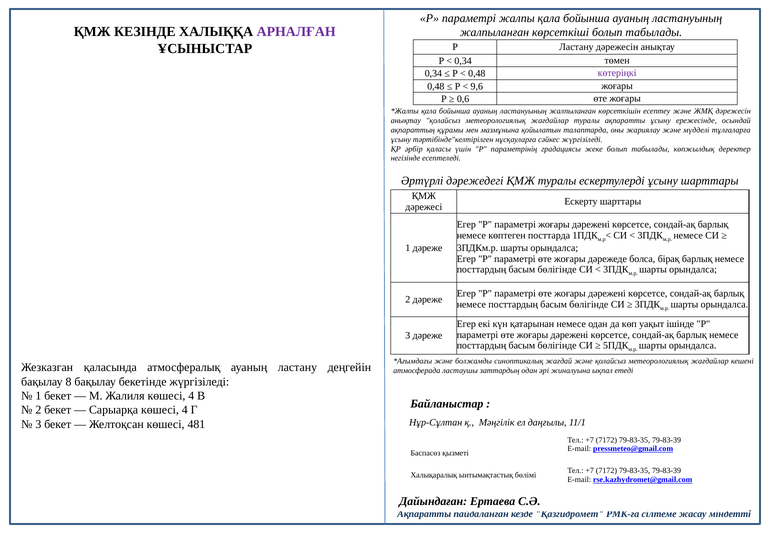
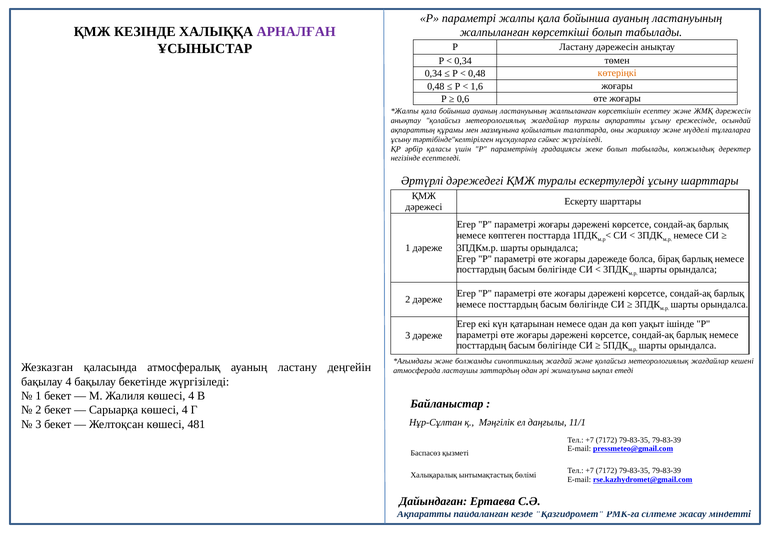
көтеріңкі colour: purple -> orange (617, 73)
9,6: 9,6 -> 1,6 (477, 86)
бақылау 8: 8 -> 4 (69, 382)
